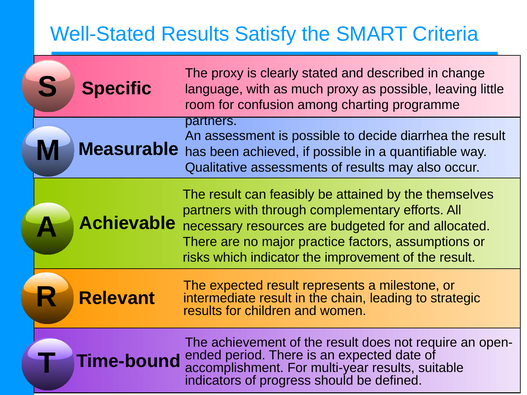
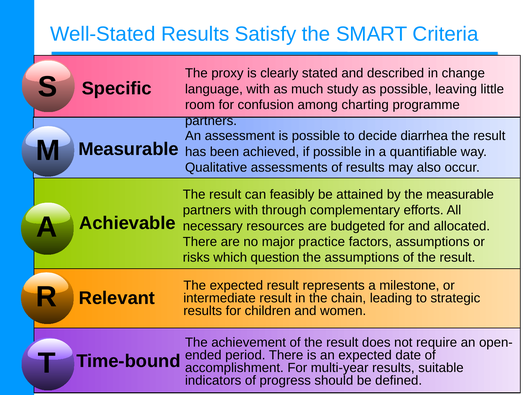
much proxy: proxy -> study (343, 89)
the themselves: themselves -> measurable (460, 195)
indicator: indicator -> question (275, 258)
the improvement: improvement -> assumptions (362, 258)
